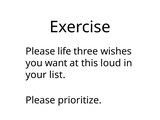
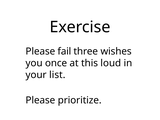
life: life -> fail (64, 51)
want: want -> once (56, 63)
